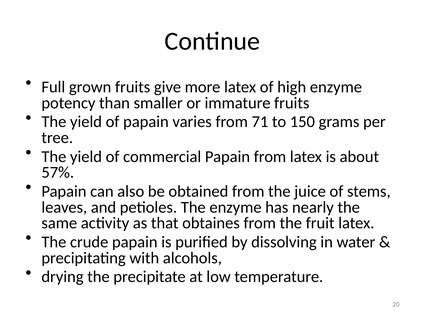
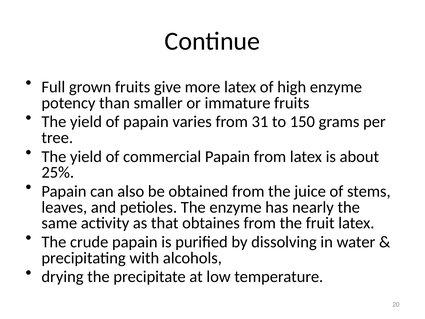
71: 71 -> 31 (260, 122)
57%: 57% -> 25% (58, 172)
